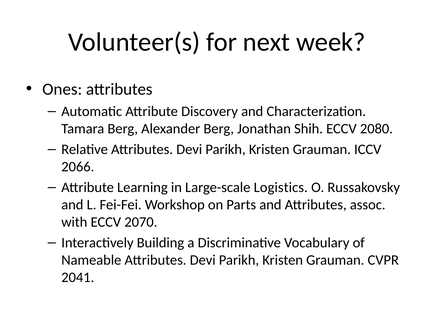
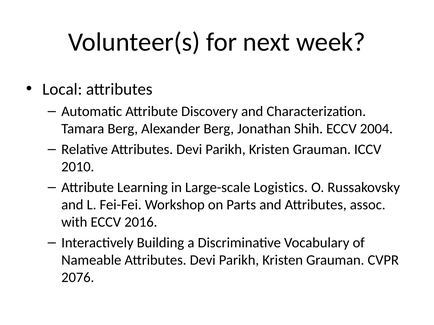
Ones: Ones -> Local (62, 89)
2080: 2080 -> 2004 (376, 129)
2066: 2066 -> 2010 (78, 167)
2070: 2070 -> 2016 (141, 222)
2041: 2041 -> 2076 (78, 278)
